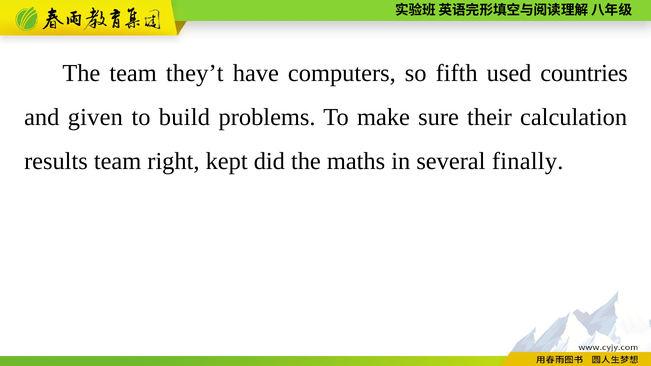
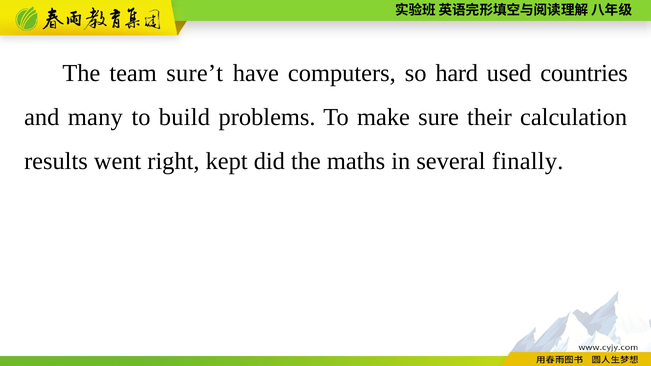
they’t: they’t -> sure’t (195, 73)
fifth: fifth -> hard (457, 73)
given: given -> many (95, 117)
results team: team -> went (118, 161)
